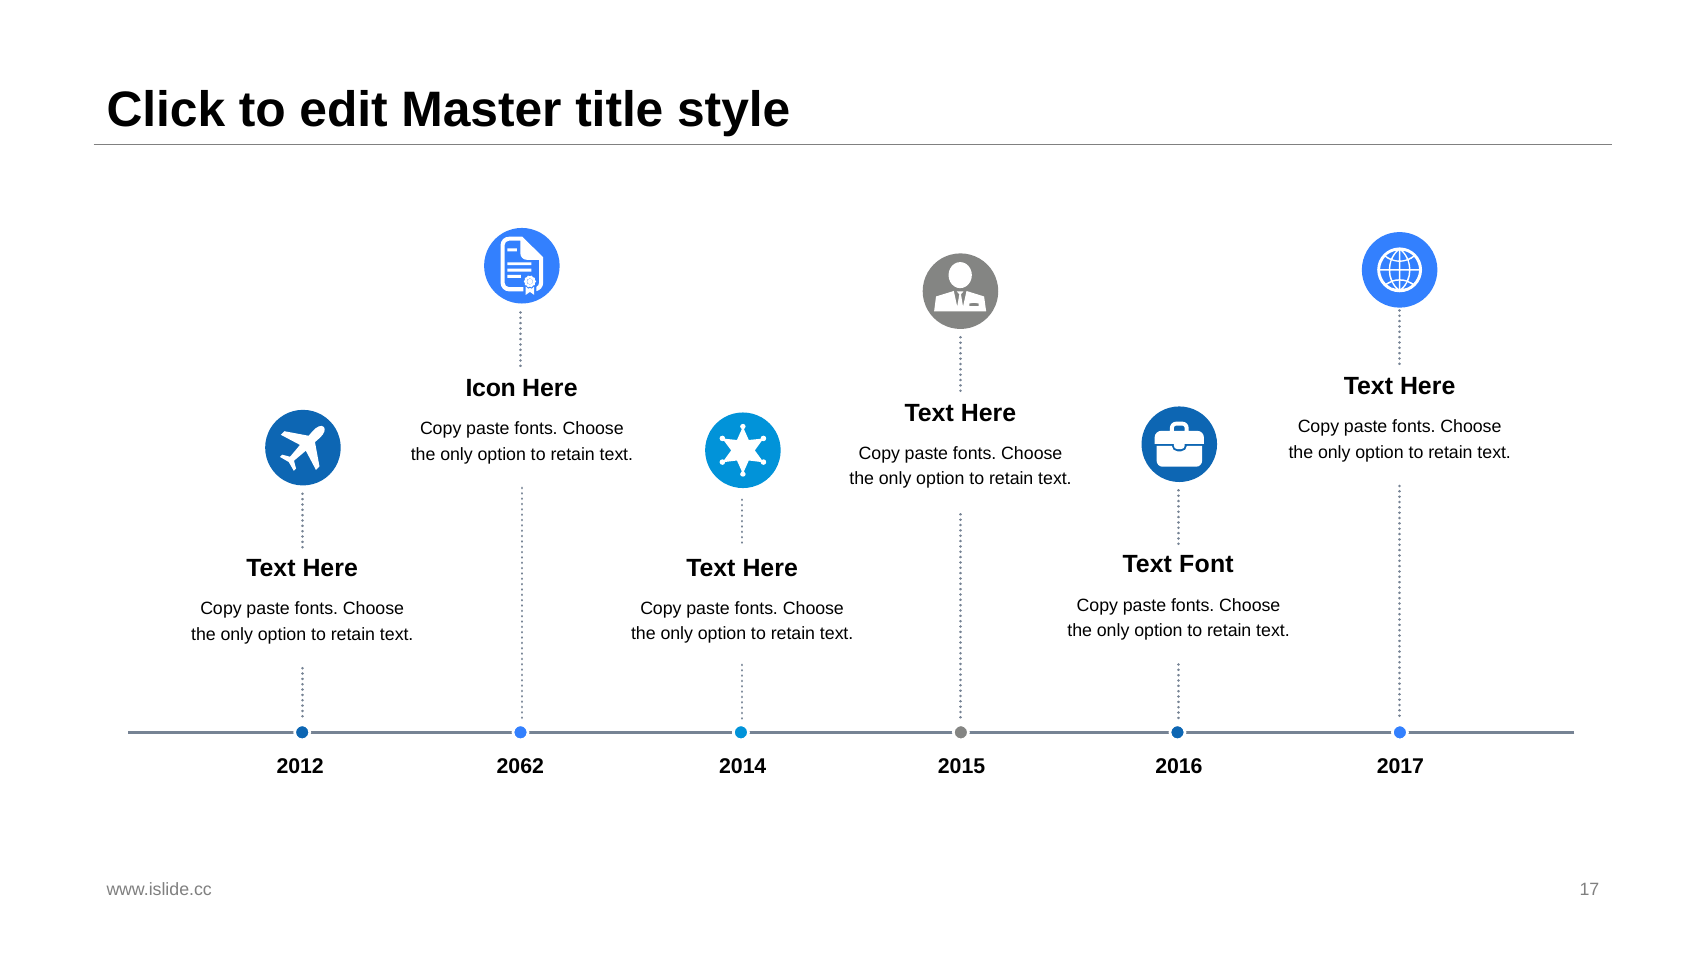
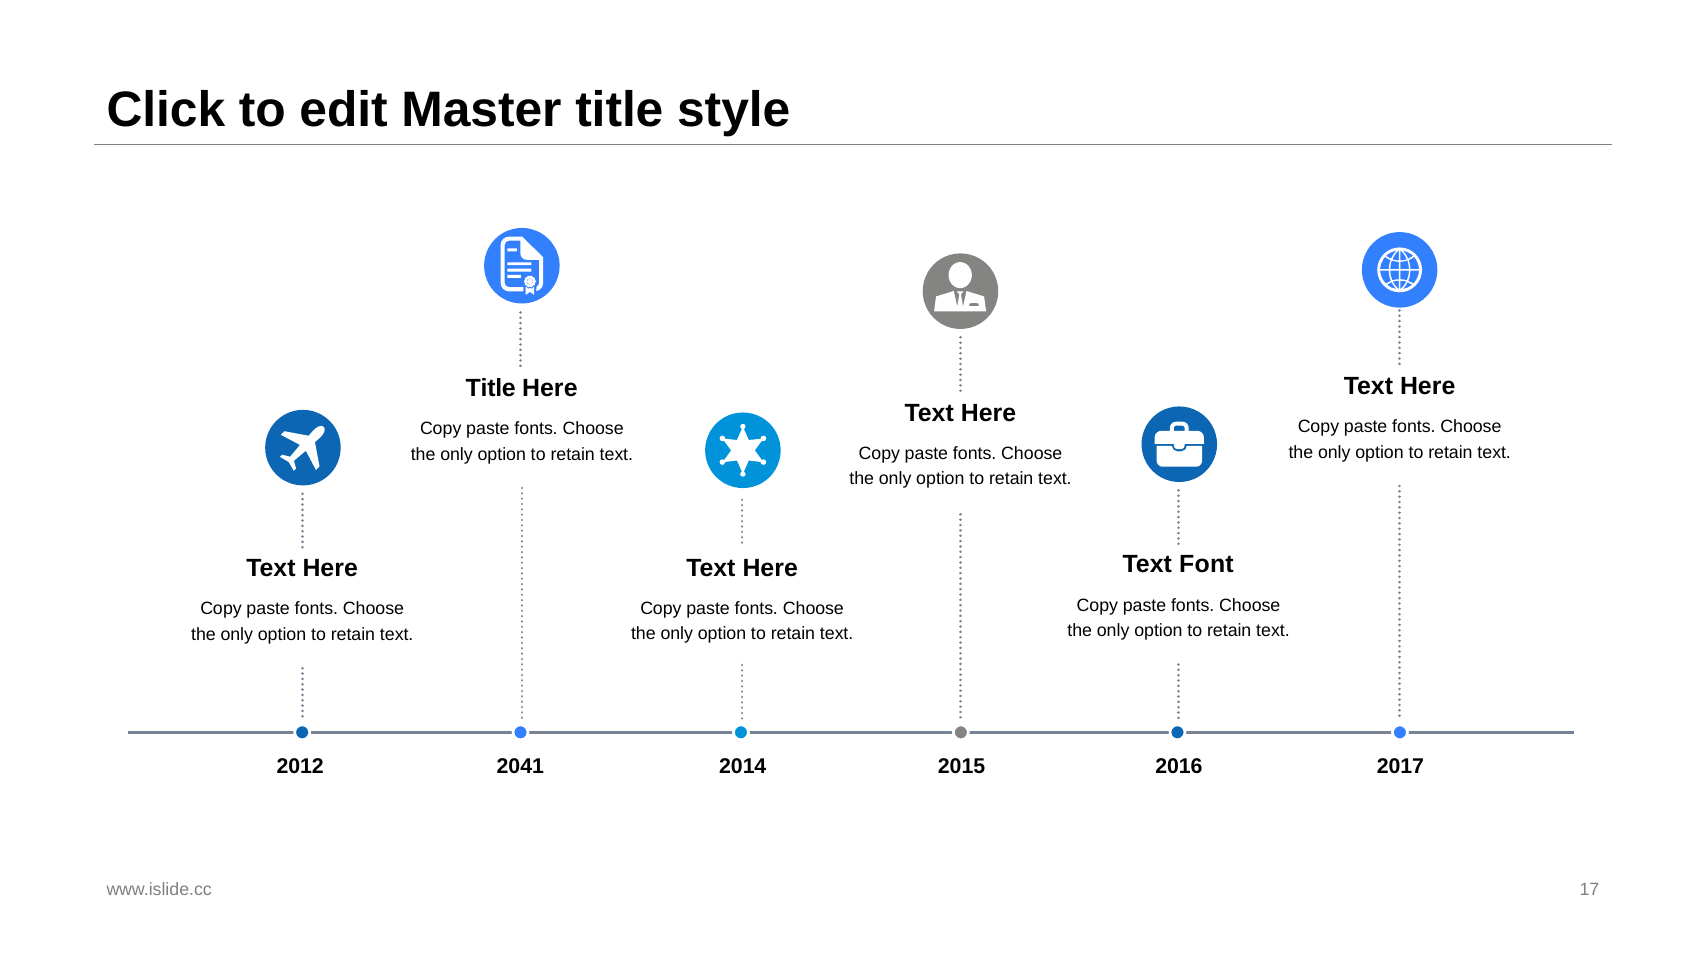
Icon: Icon -> Title (491, 388)
2062: 2062 -> 2041 (520, 766)
